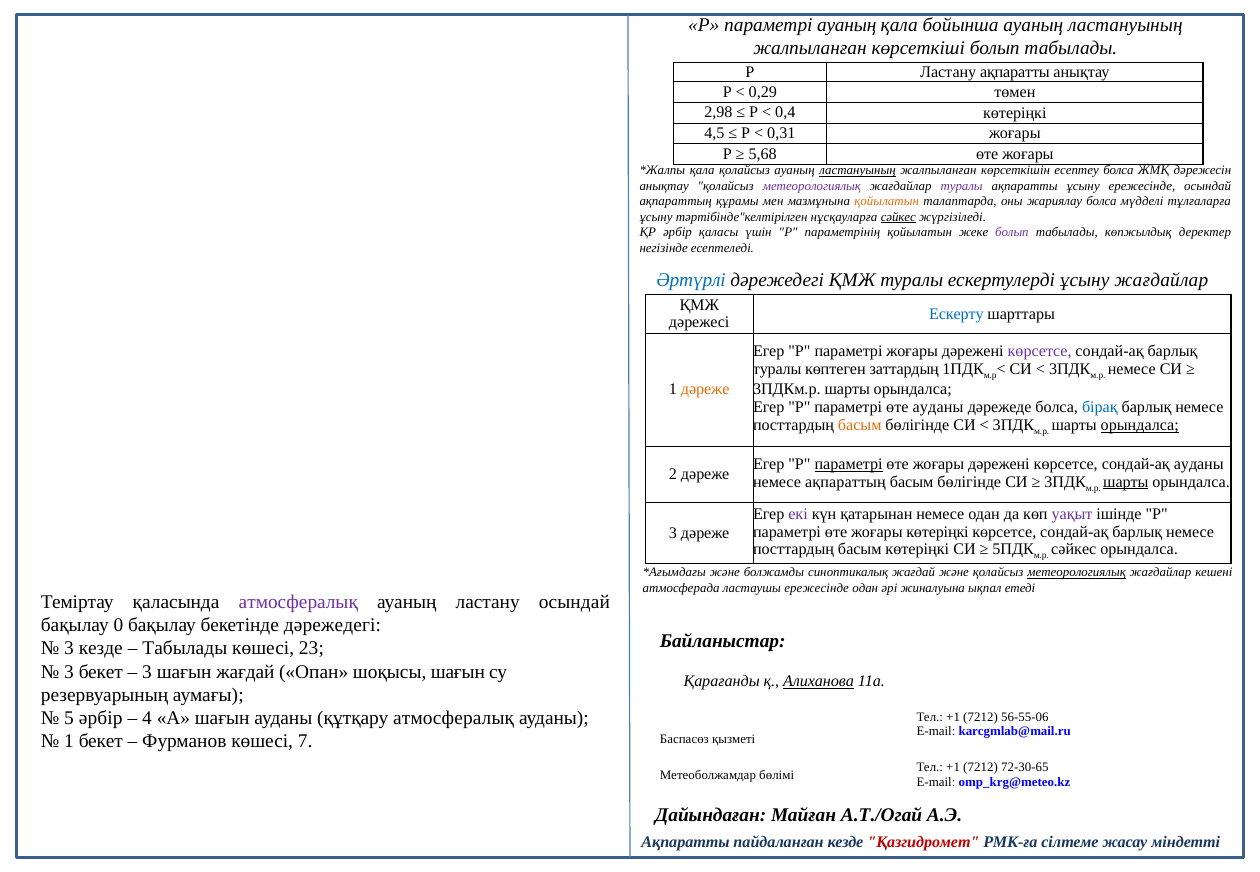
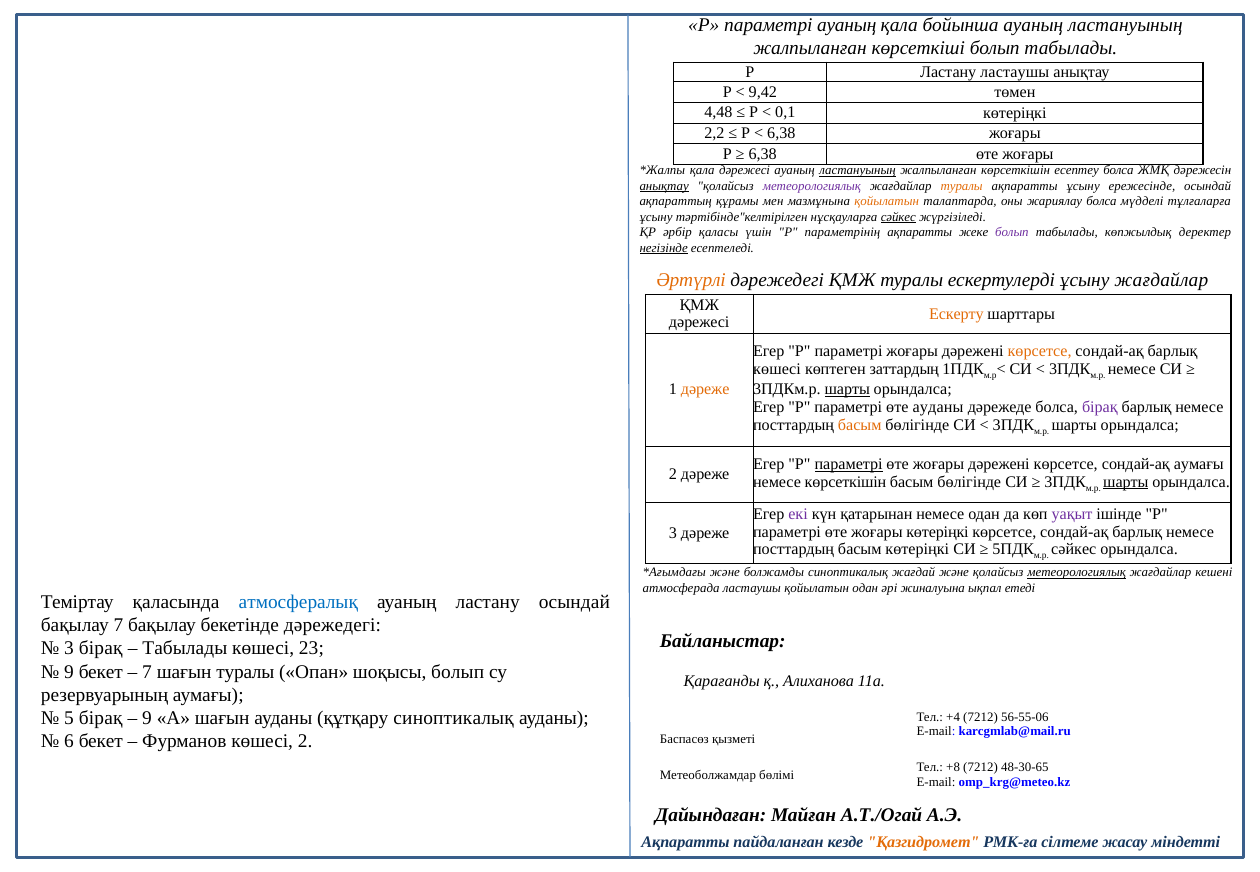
Ластану ақпаратты: ақпаратты -> ластаушы (1015, 72)
0,29: 0,29 -> 9,42 (763, 92)
2,98: 2,98 -> 4,48 (718, 113)
0,4: 0,4 -> 0,1 (785, 113)
4,5: 4,5 -> 2,2 (714, 133)
0,31: 0,31 -> 6,38 (781, 133)
5,68: 5,68 -> 6,38 (763, 154)
қала қолайсыз: қолайсыз -> дәрежесі (745, 171)
анықтау underline: none -> present (664, 186)
туралы colour: purple -> orange (962, 186)
параметрінің қойылатын: қойылатын -> ақпаратты (920, 233)
негізінде underline: none -> present (664, 248)
Әртүрлі colour: blue -> orange (691, 280)
Ескерту colour: blue -> orange (956, 314)
көрсетсе colour: purple -> orange (1040, 352)
туралы: туралы -> көшесі (777, 369)
шарты underline: none -> present (847, 390)
бірақ colour: blue -> purple (1100, 408)
орындалса underline: present -> none (1140, 425)
сондай-ақ ауданы: ауданы -> аумағы (1199, 464)
немесе ақпараттың: ақпараттың -> көрсеткішін (846, 482)
ластаушы ережесінде: ережесінде -> қойылатын (817, 588)
атмосфералық colour: purple -> blue (298, 602)
бақылау 0: 0 -> 7 (118, 625)
3 кезде: кезде -> бірақ (101, 649)
3: 3 -> 9 (69, 672)
3: 3 -> 7 (147, 672)
шағын жағдай: жағдай -> туралы (245, 672)
шоқысы шағын: шағын -> болып (458, 672)
Алиханова underline: present -> none (818, 682)
5 әрбір: әрбір -> бірақ (101, 718)
4: 4 -> 9 (147, 718)
құтқару атмосфералық: атмосфералық -> синоптикалық (454, 718)
+1: +1 -> +4 (953, 717)
1: 1 -> 6 (69, 742)
көшесі 7: 7 -> 2 (305, 742)
+1: +1 -> +8 (953, 768)
72-30-65: 72-30-65 -> 48-30-65 (1025, 768)
Қазгидромет colour: red -> orange (923, 843)
